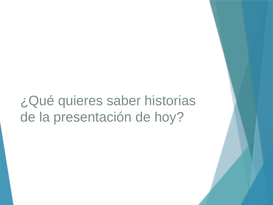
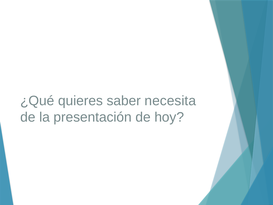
historias: historias -> necesita (170, 101)
